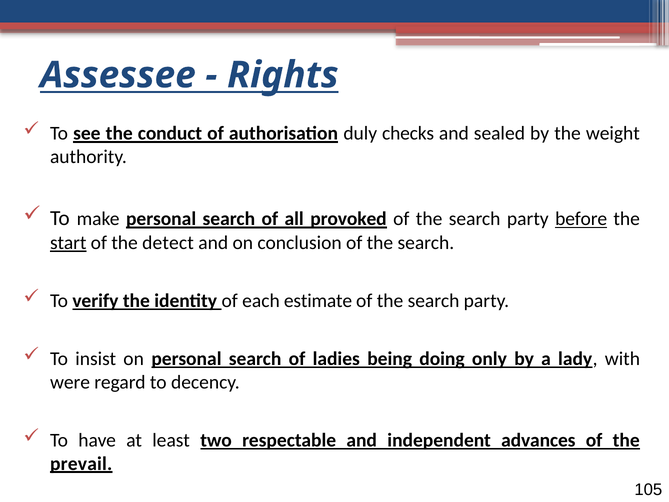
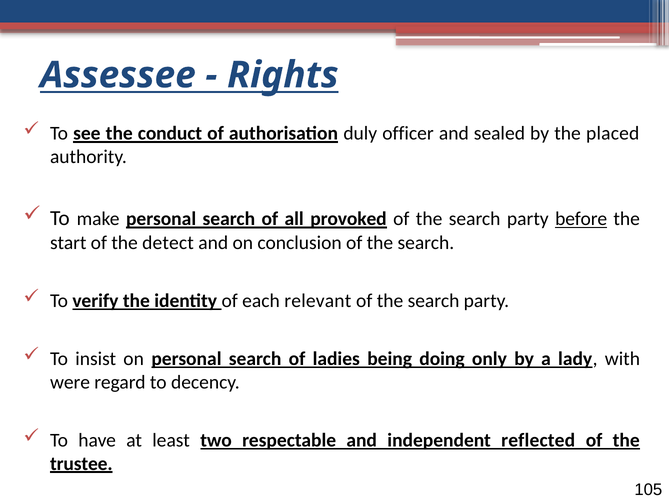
checks: checks -> officer (408, 133)
weight: weight -> placed (613, 133)
start underline: present -> none (68, 243)
estimate: estimate -> relevant (318, 301)
advances: advances -> reflected (538, 440)
prevail: prevail -> trustee (81, 464)
